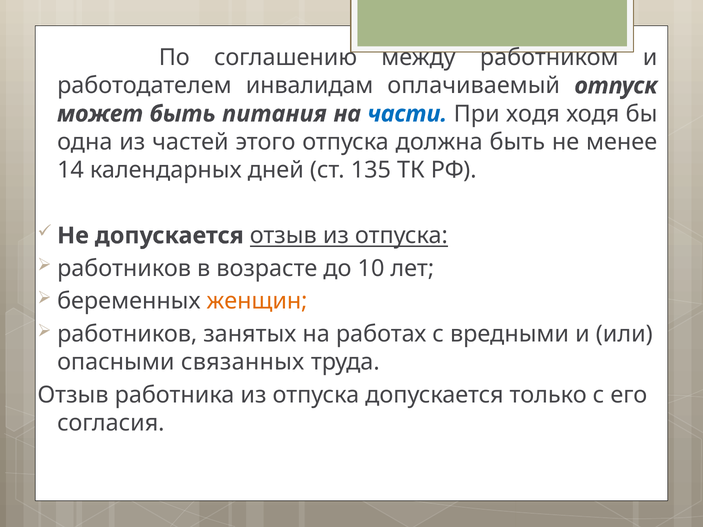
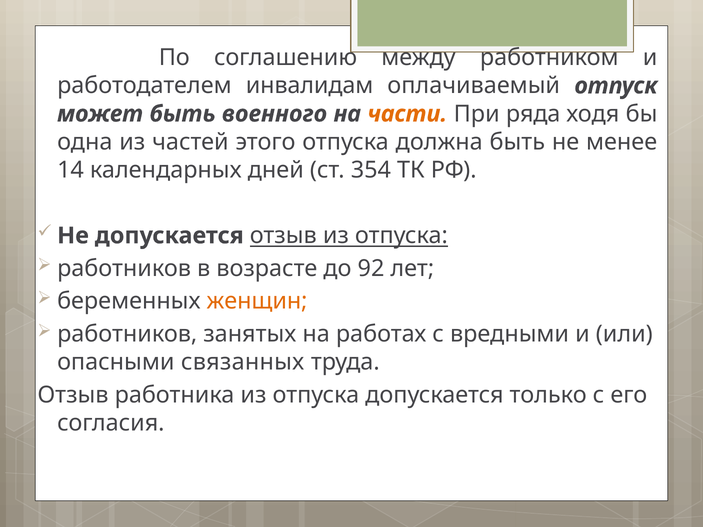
питания: питания -> военного (274, 114)
части colour: blue -> orange (407, 114)
При ходя: ходя -> ряда (533, 114)
135: 135 -> 354 (371, 170)
10: 10 -> 92 (371, 269)
